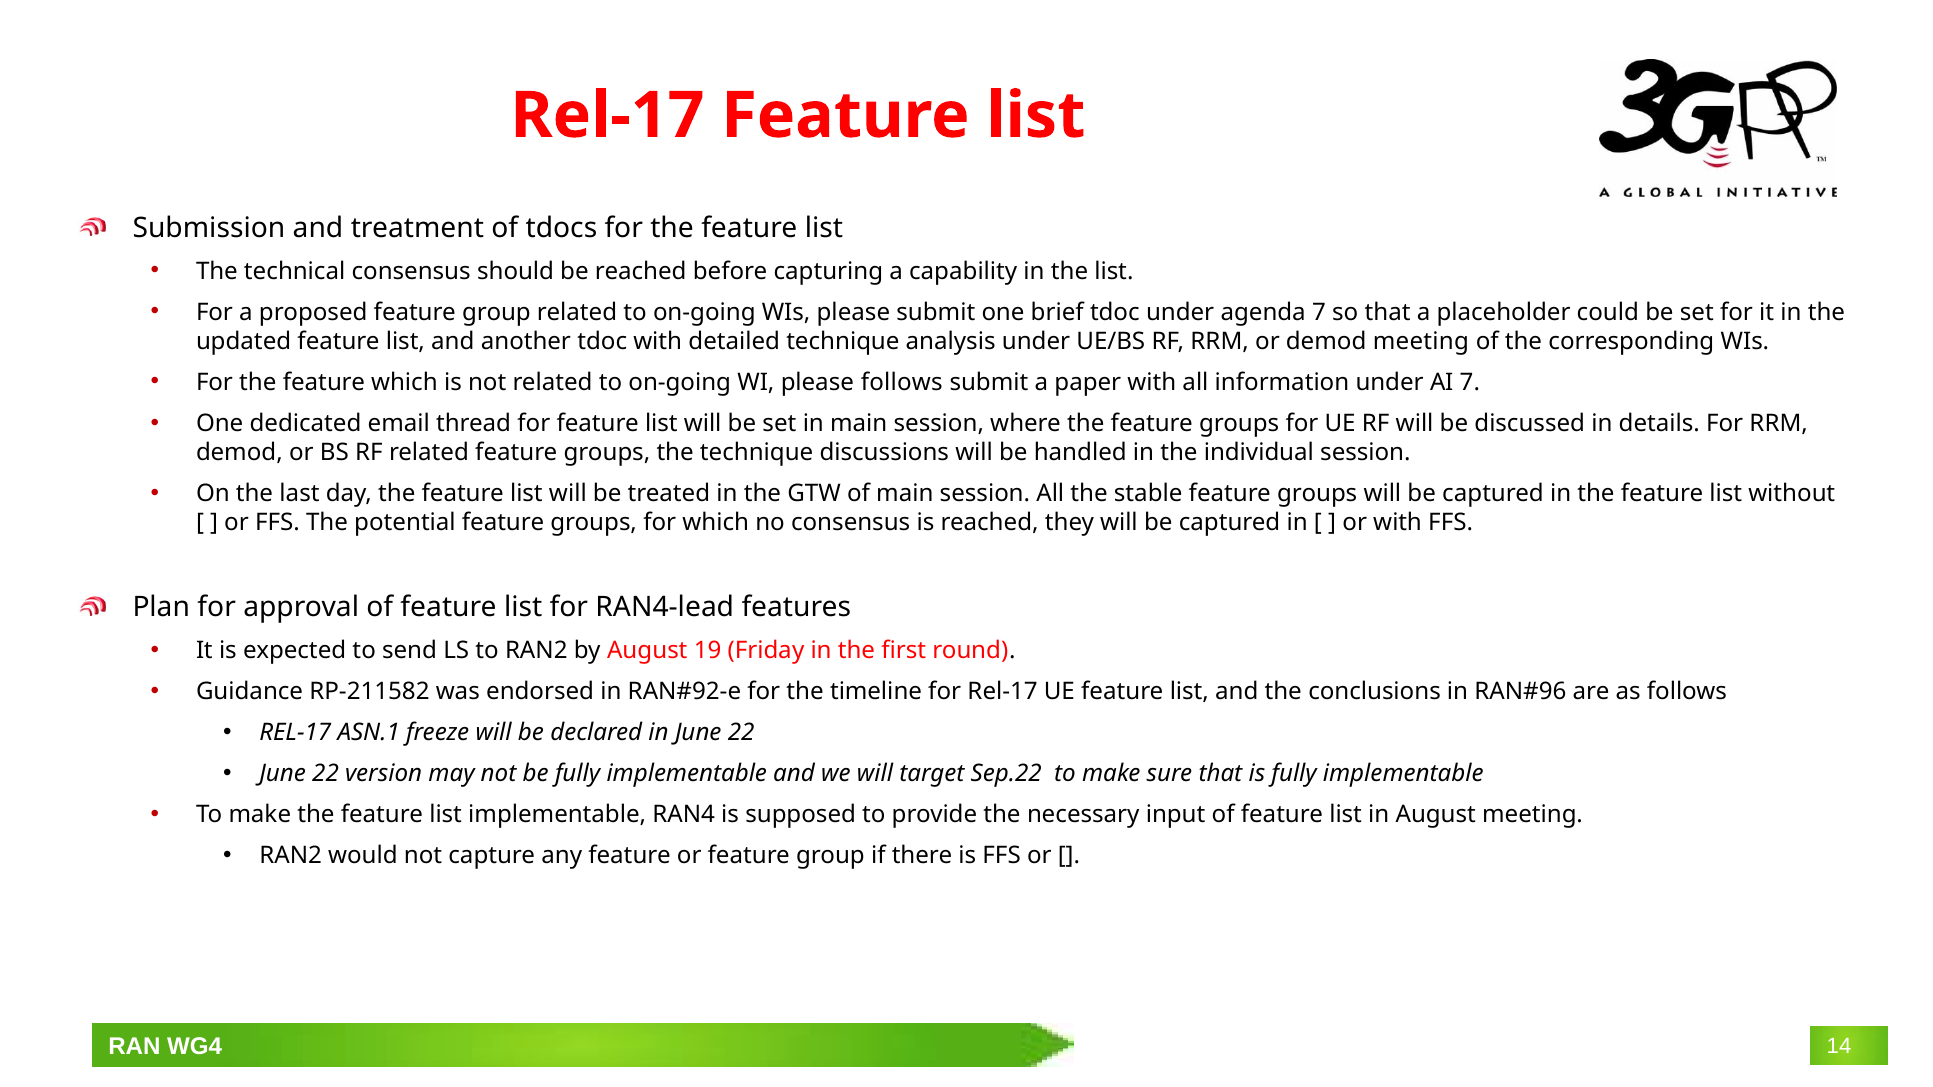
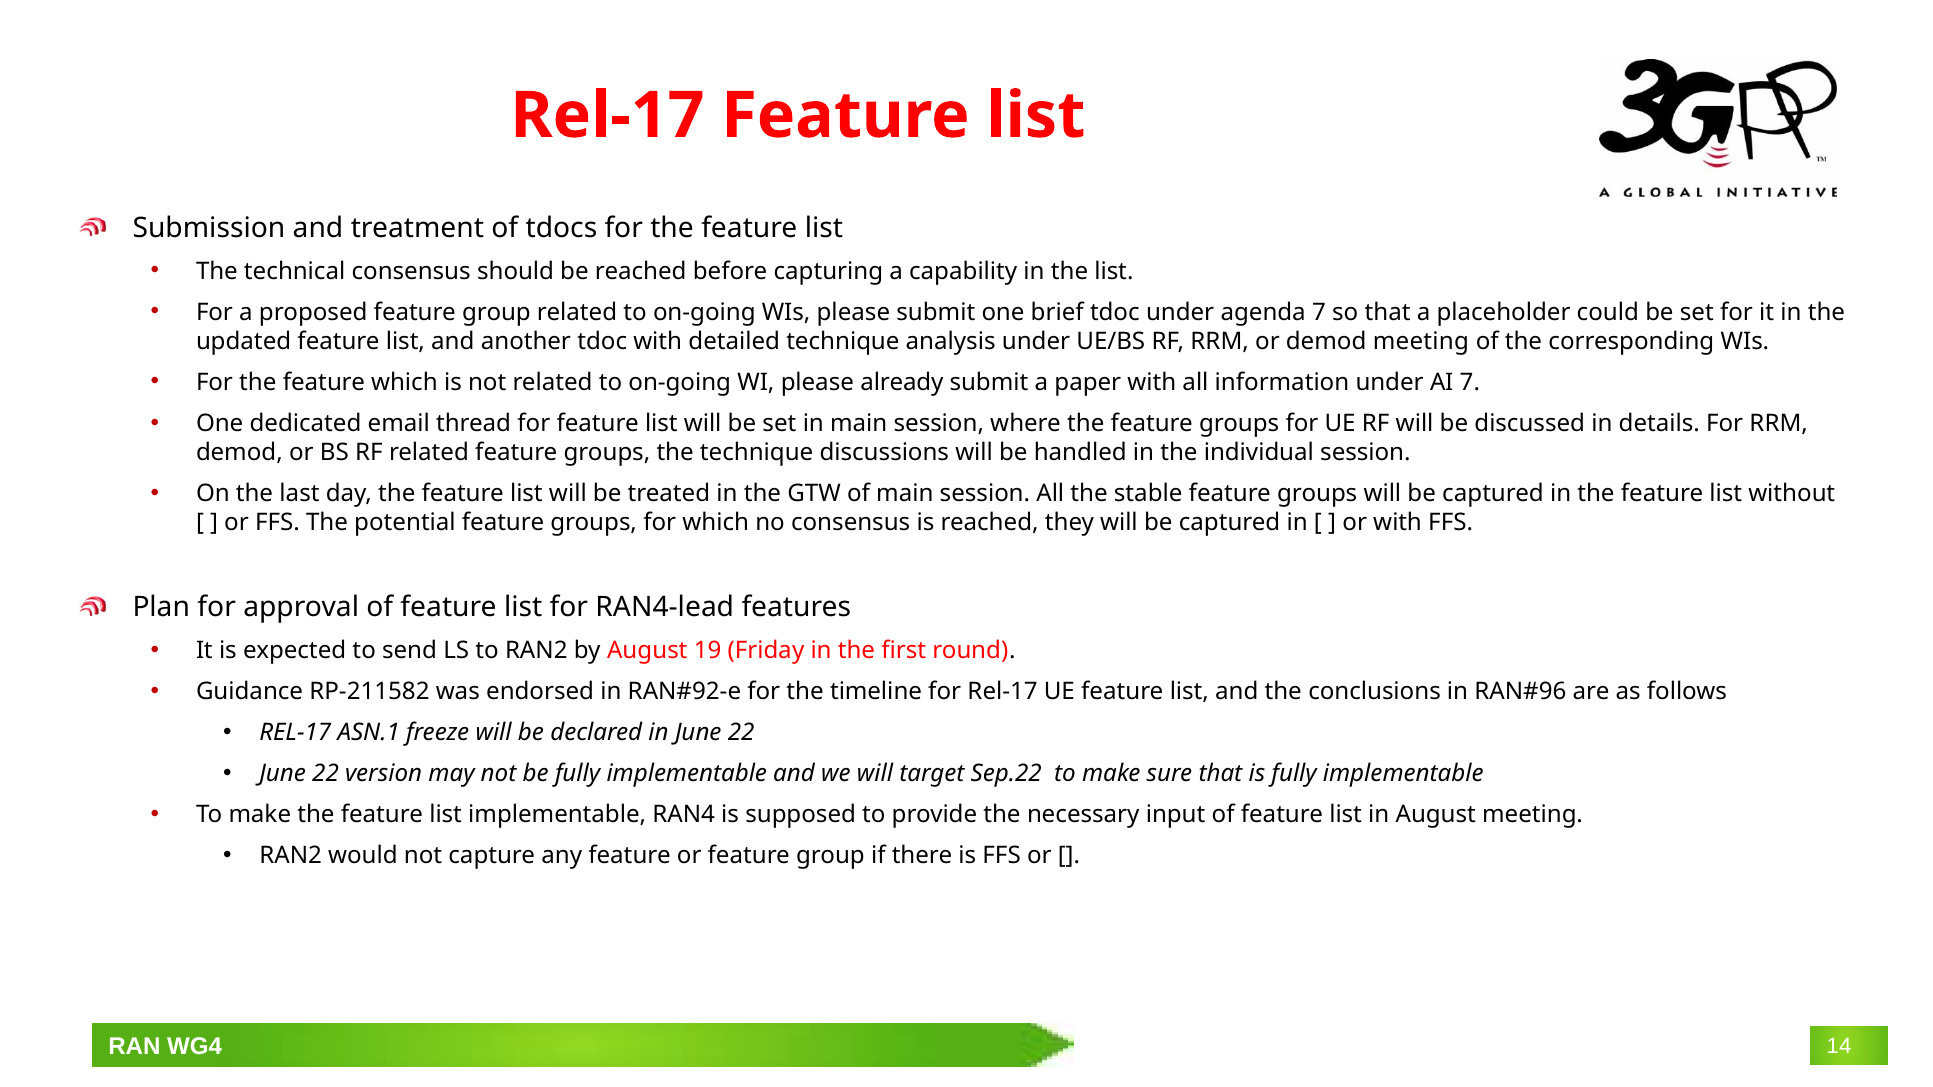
please follows: follows -> already (902, 382)
